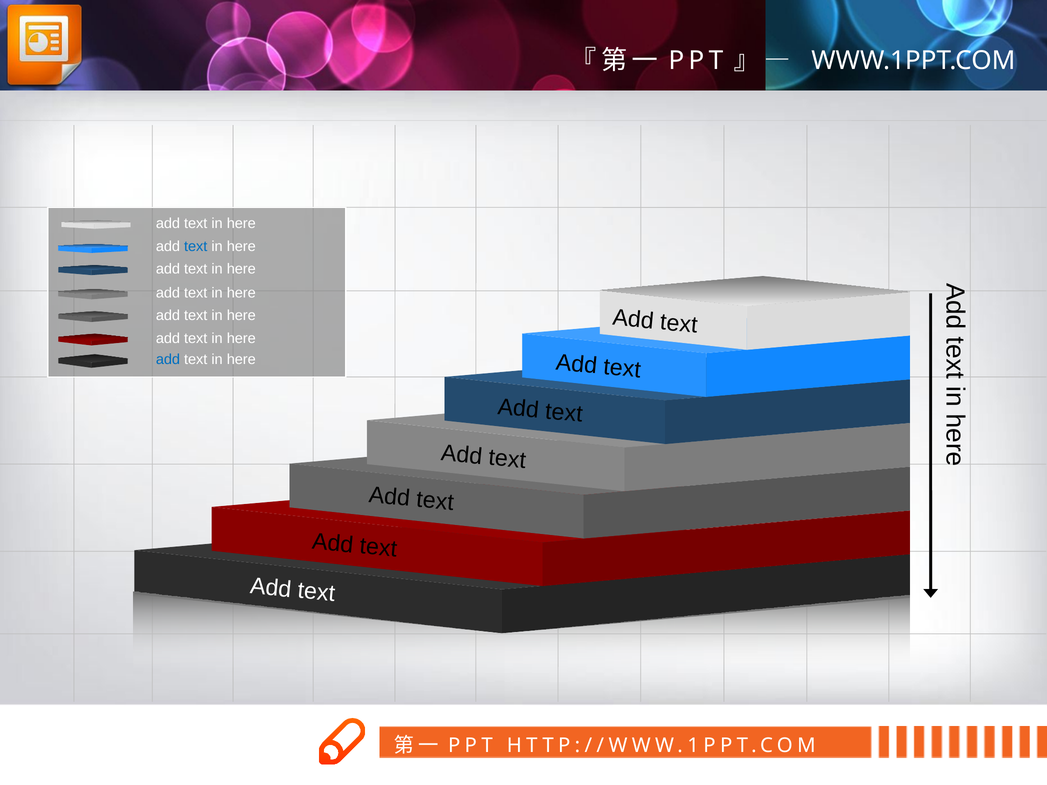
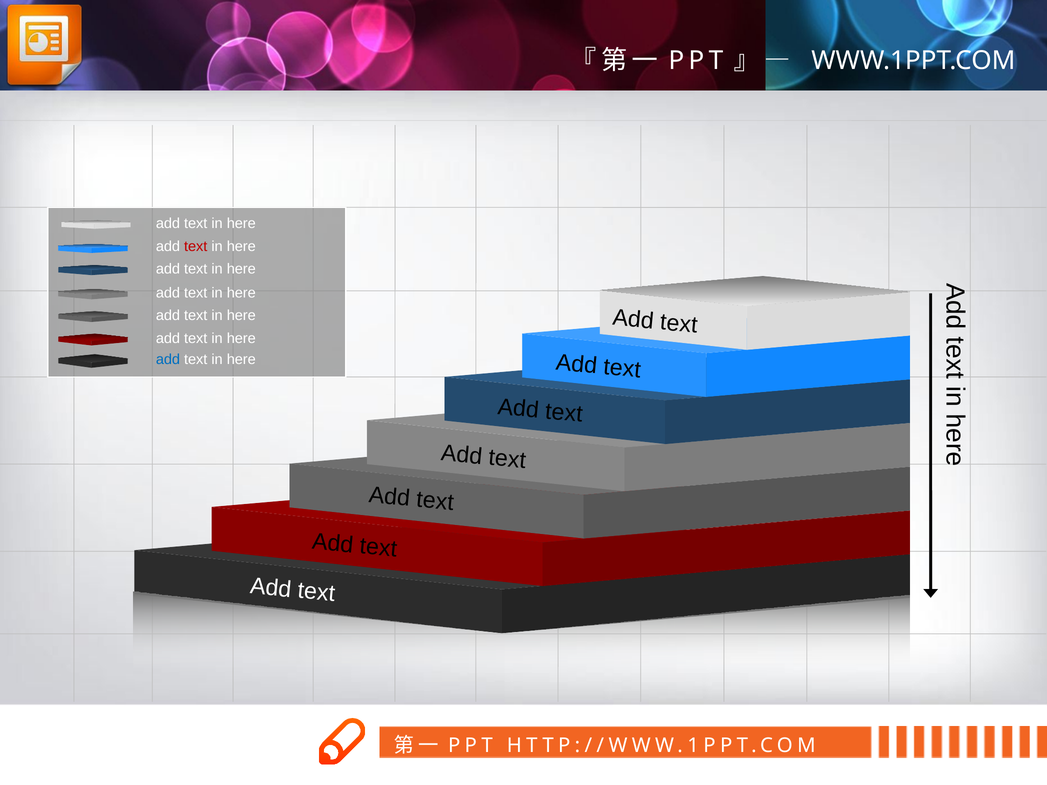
text colour: blue -> red (196, 246)
